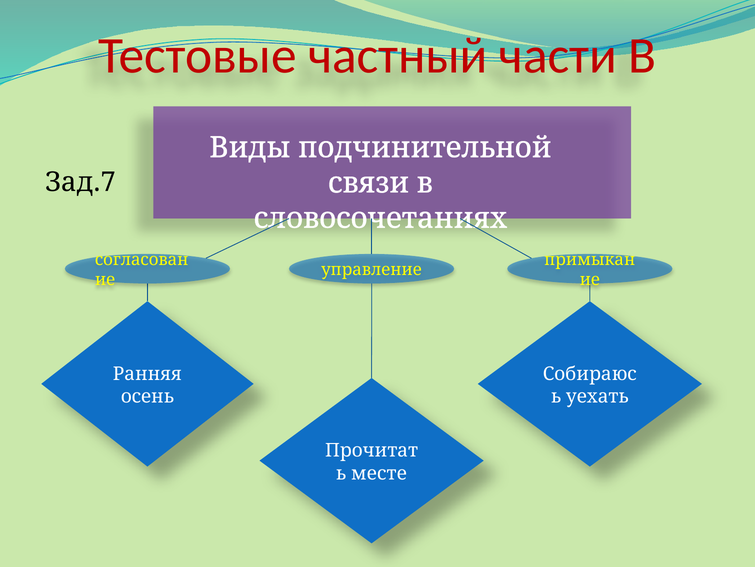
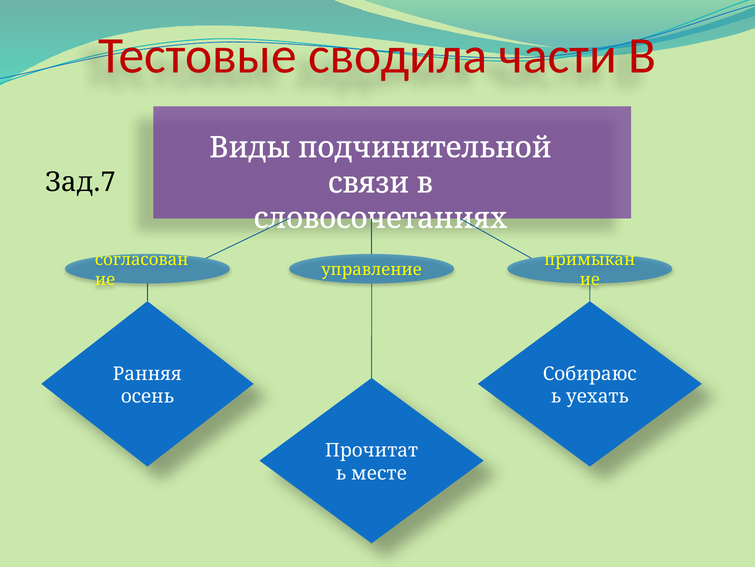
частный: частный -> сводила (398, 56)
